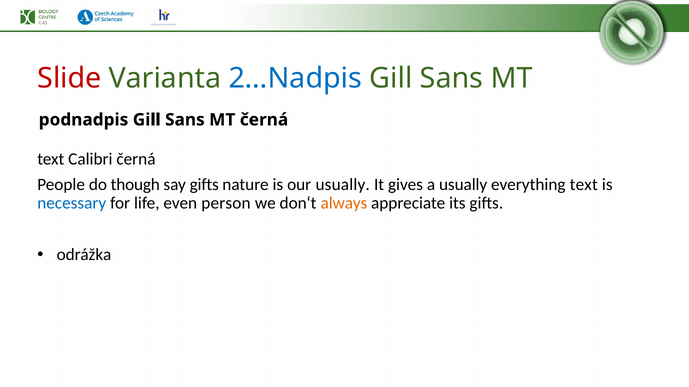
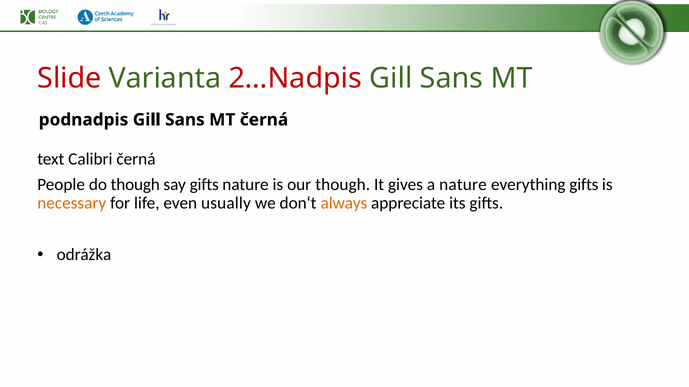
2…Nadpis colour: blue -> red (295, 78)
our usually: usually -> though (343, 185)
a usually: usually -> nature (463, 185)
everything text: text -> gifts (584, 185)
necessary colour: blue -> orange (72, 204)
person: person -> usually (226, 204)
